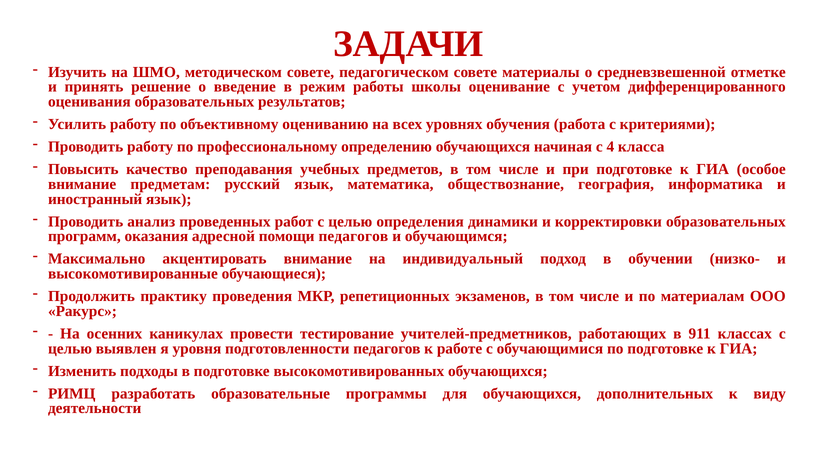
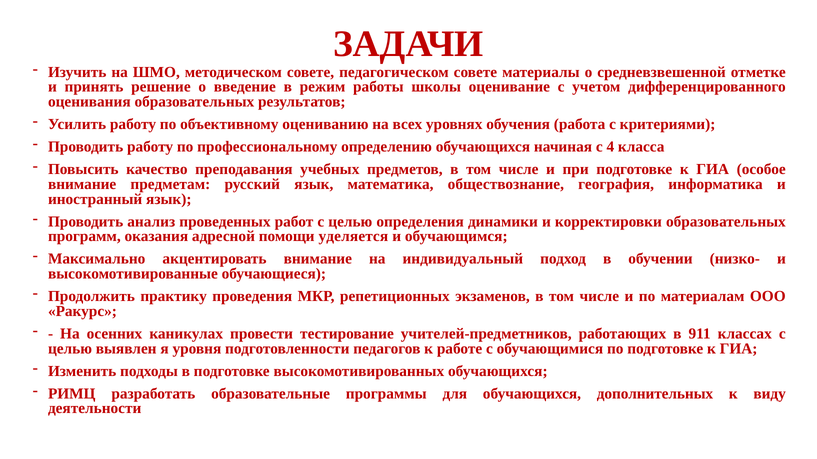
помощи педагогов: педагогов -> уделяется (353, 237)
